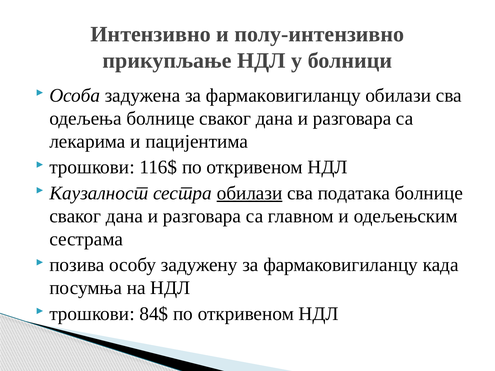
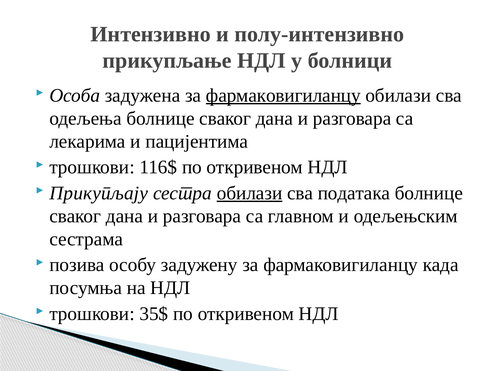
фармаковигиланцу underline: none -> present (283, 95)
Каузалност: Каузалност -> Прикупљају (99, 193)
84$: 84$ -> 35$ (154, 314)
